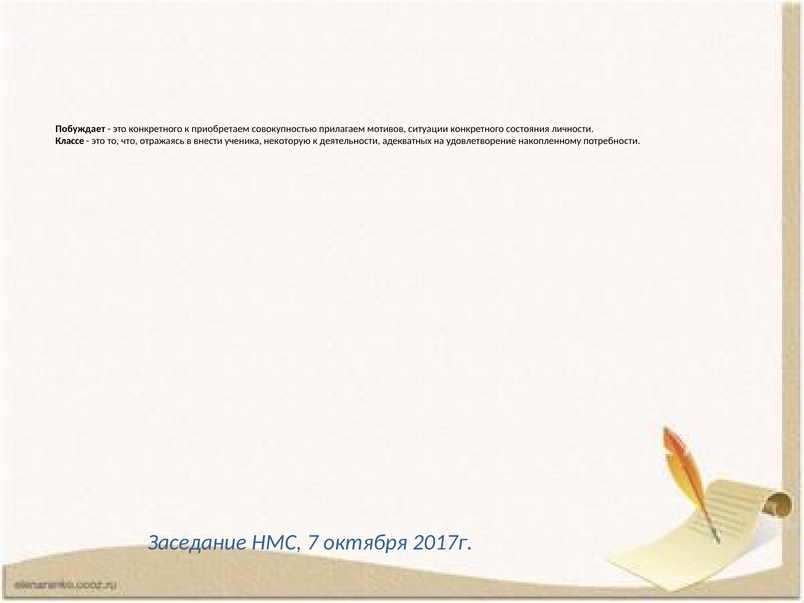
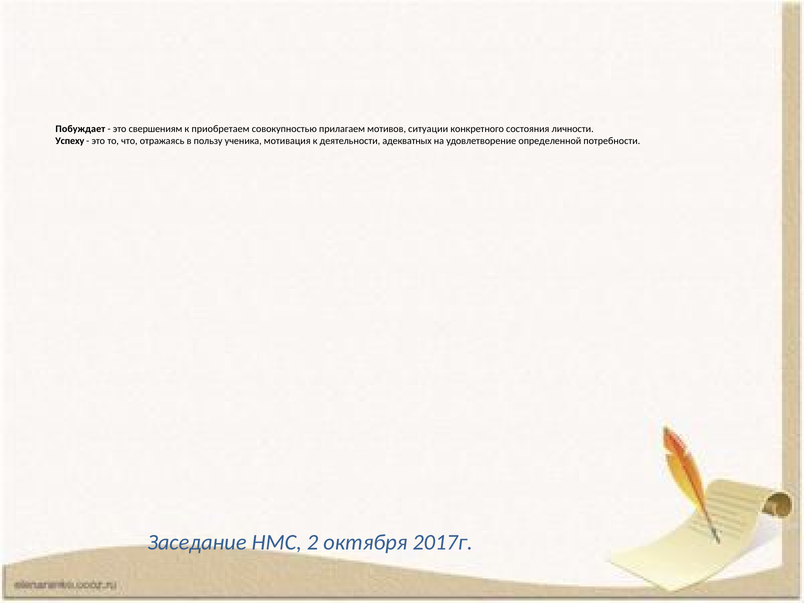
это конкретного: конкретного -> свершениям (156, 129)
Классе: Классе -> Успеху (70, 141)
внести: внести -> пользу (208, 141)
некоторую: некоторую -> мотивация (287, 141)
накопленному: накопленному -> определенной (550, 141)
7: 7 -> 2 (313, 542)
